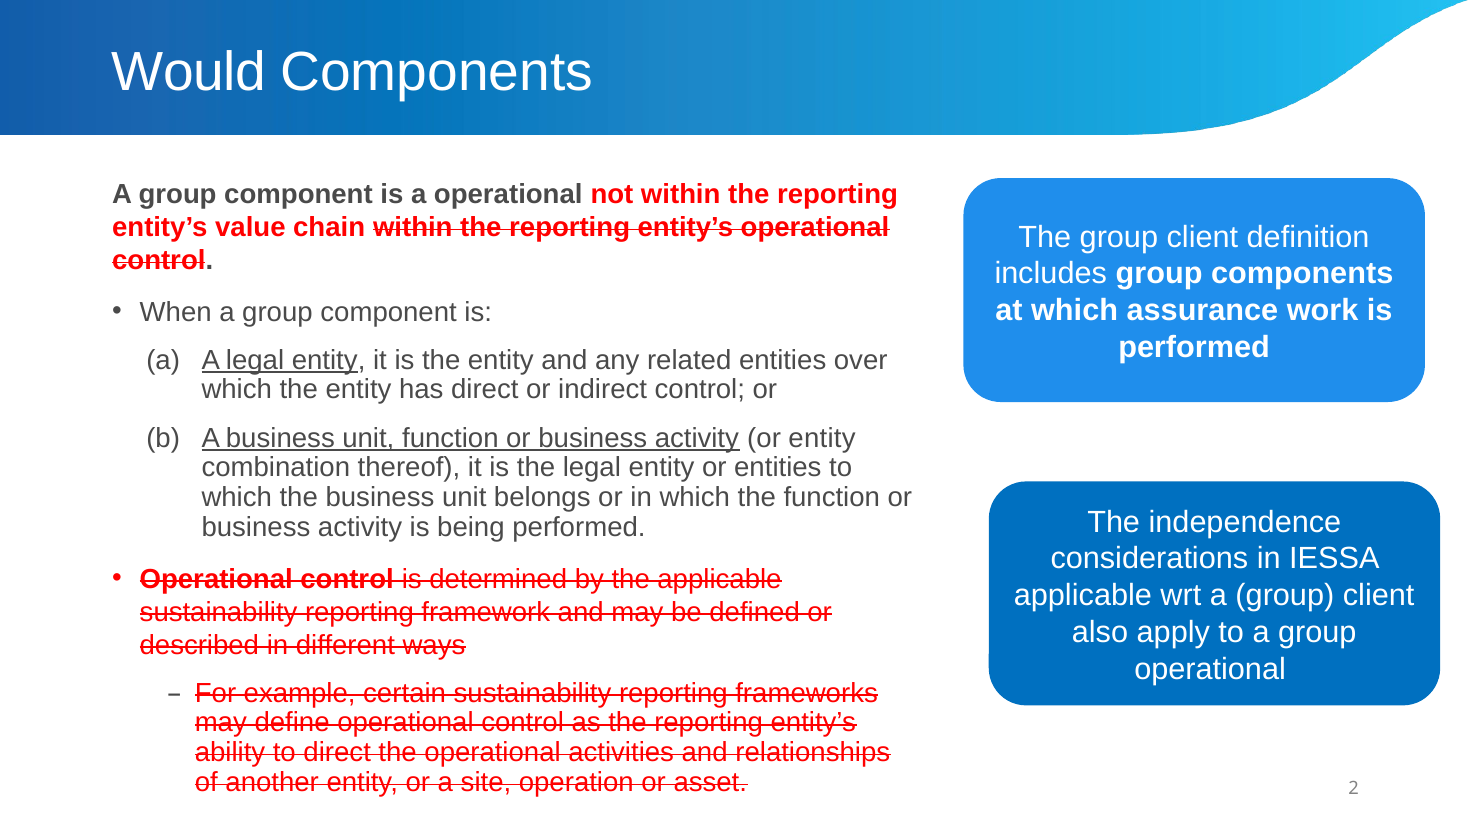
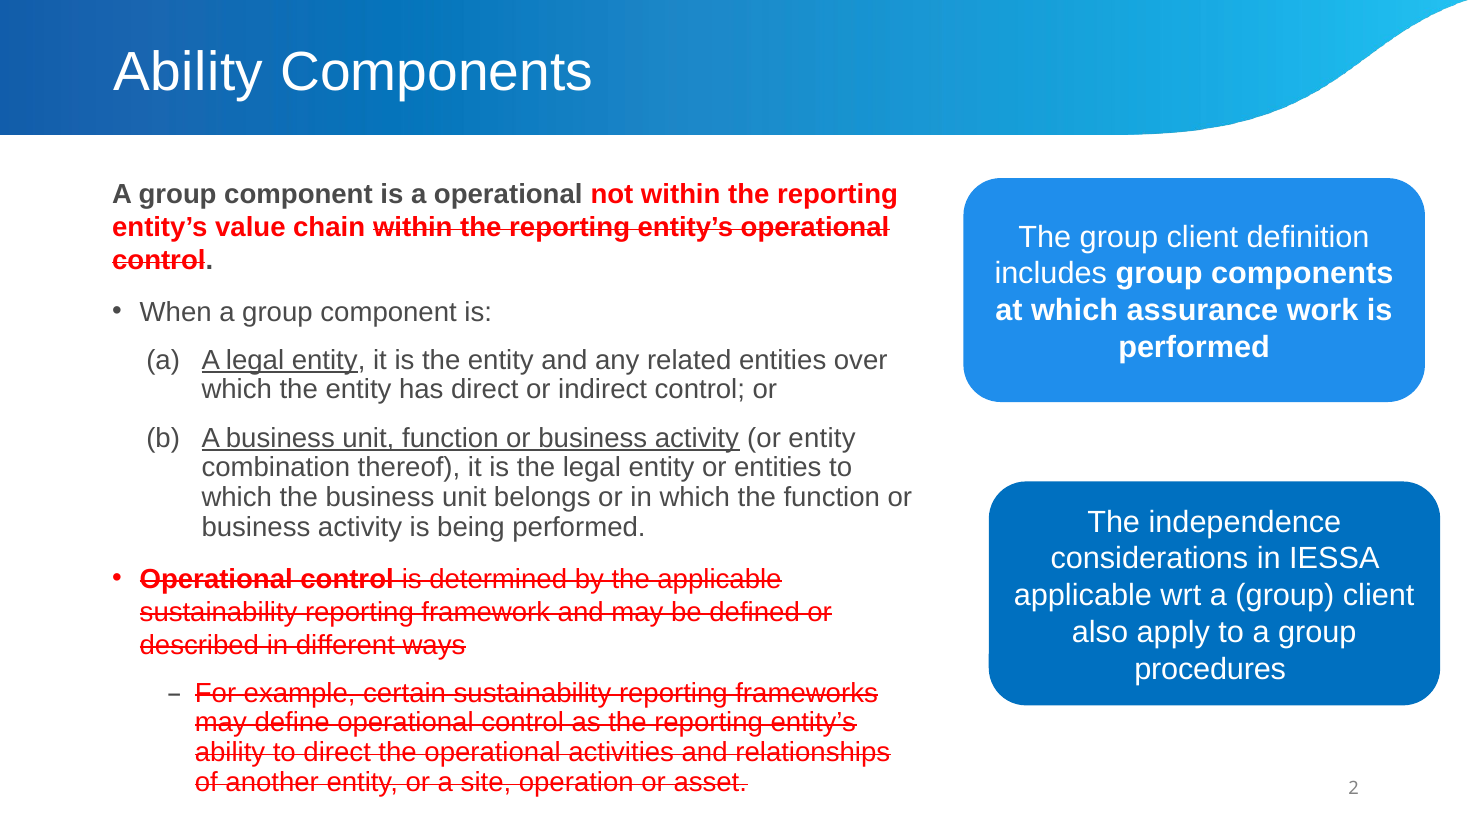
Would: Would -> Ability (188, 73)
operational: operational -> procedures (1210, 669)
